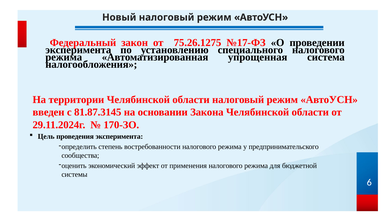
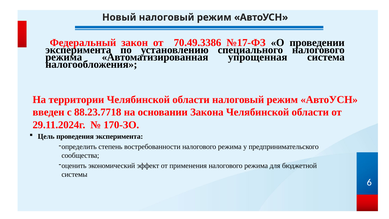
75.26.1275: 75.26.1275 -> 70.49.3386 (198, 43)
81.87.3145: 81.87.3145 -> 88.23.7718 (98, 112)
